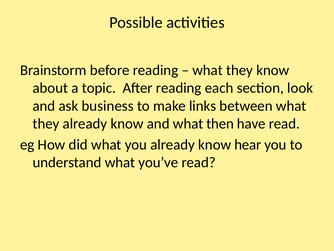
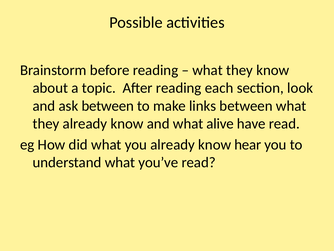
ask business: business -> between (108, 106)
then: then -> alive (220, 124)
